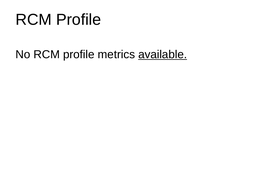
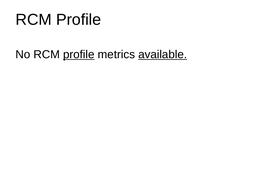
profile underline: none -> present (79, 55)
